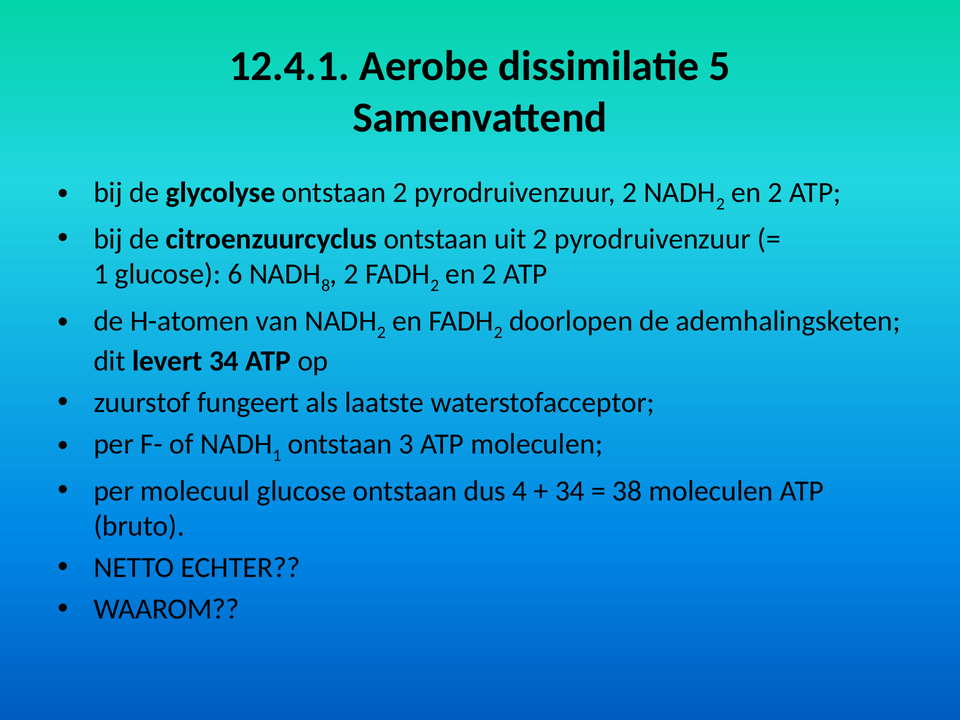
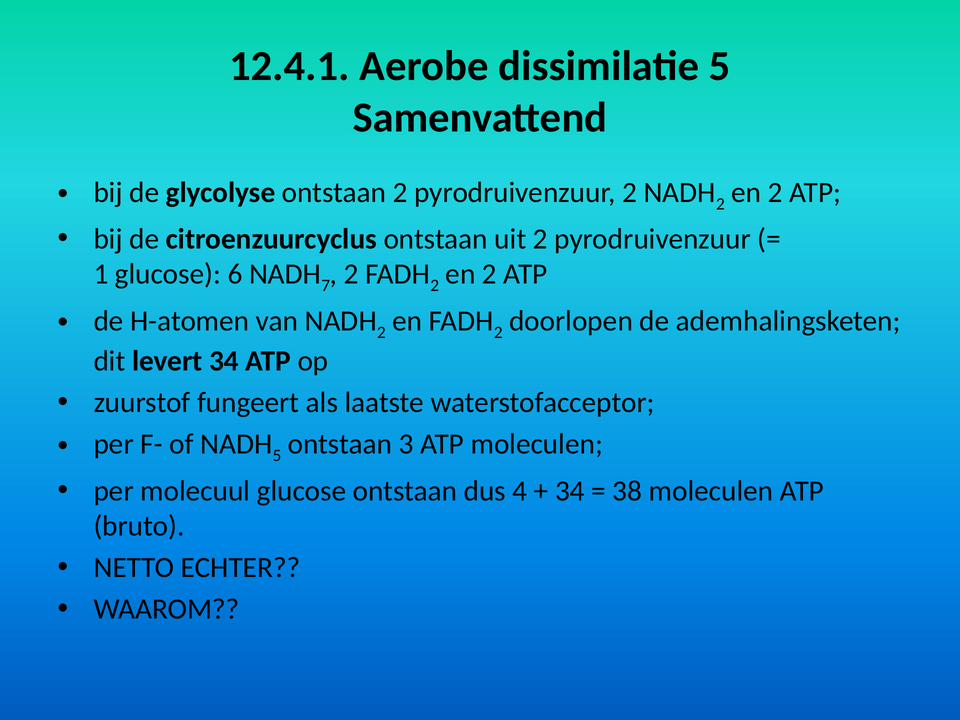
8: 8 -> 7 (326, 286)
1: 1 -> 5 (277, 456)
